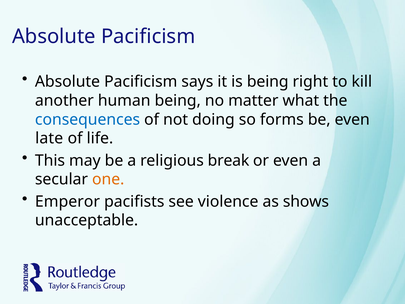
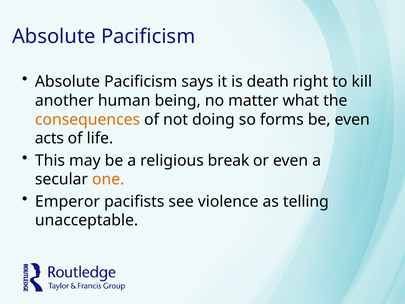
is being: being -> death (268, 82)
consequences colour: blue -> orange (88, 119)
late: late -> acts (49, 138)
shows: shows -> telling (306, 201)
